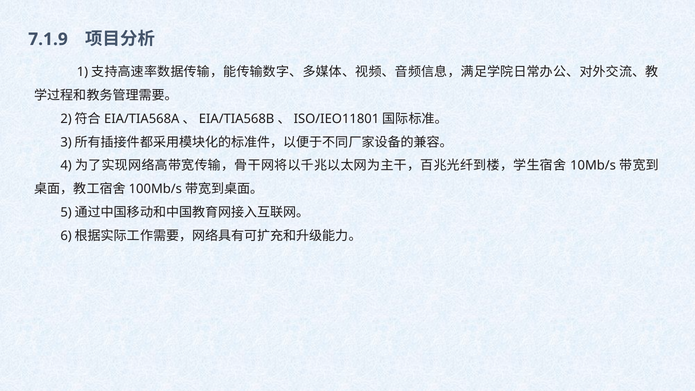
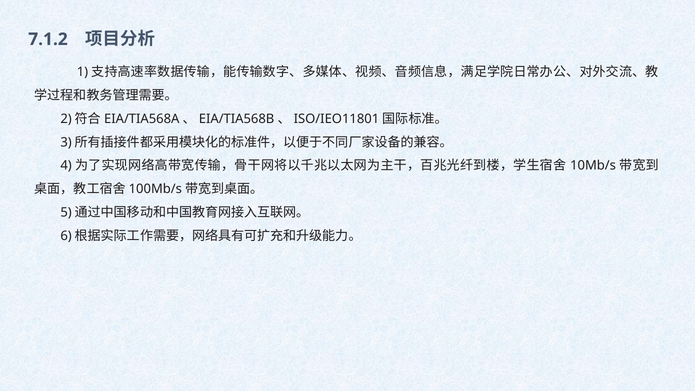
7.1.9: 7.1.9 -> 7.1.2 (48, 39)
